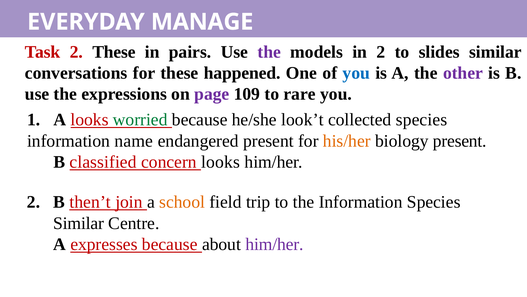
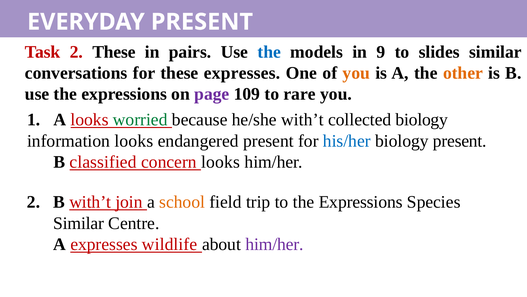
EVERYDAY MANAGE: MANAGE -> PRESENT (202, 22)
the colour: purple -> blue (269, 52)
in 2: 2 -> 9 (381, 52)
these happened: happened -> expresses (242, 73)
you colour: blue -> orange (356, 73)
other colour: purple -> orange (463, 73)
he/she look’t: look’t -> with’t (302, 120)
collected species: species -> biology (422, 120)
information name: name -> looks (134, 141)
his/her colour: orange -> blue (347, 141)
B then’t: then’t -> with’t (90, 202)
to the Information: Information -> Expressions (361, 202)
expresses because: because -> wildlife (170, 244)
